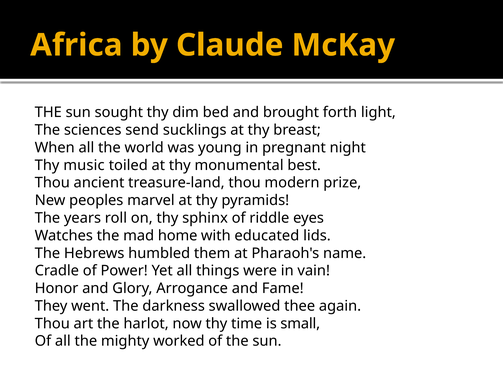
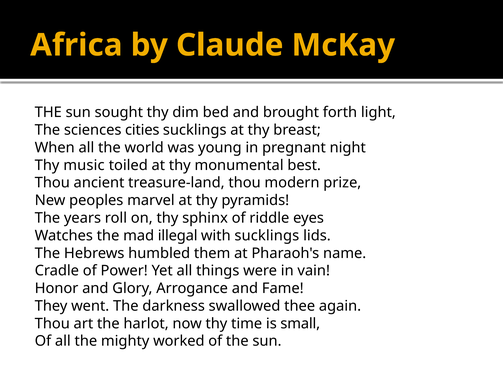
send: send -> cities (142, 130)
home: home -> illegal (178, 236)
with educated: educated -> sucklings (267, 236)
